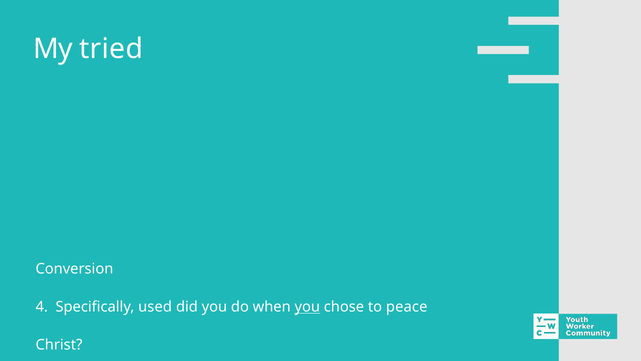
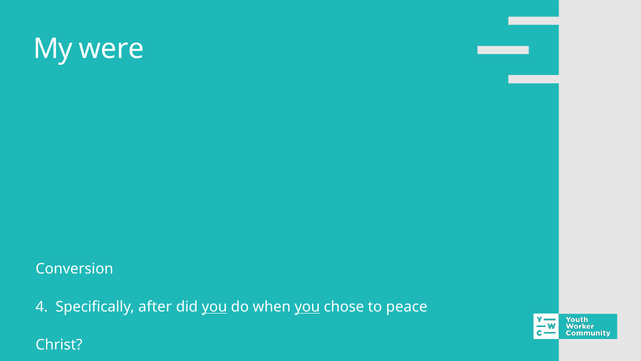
tried: tried -> were (111, 49)
used: used -> after (155, 307)
you underline: none -> present (214, 307)
